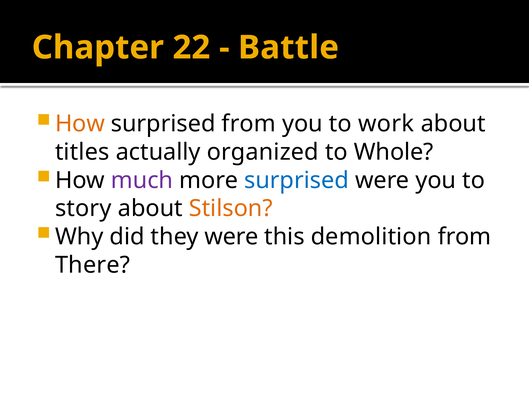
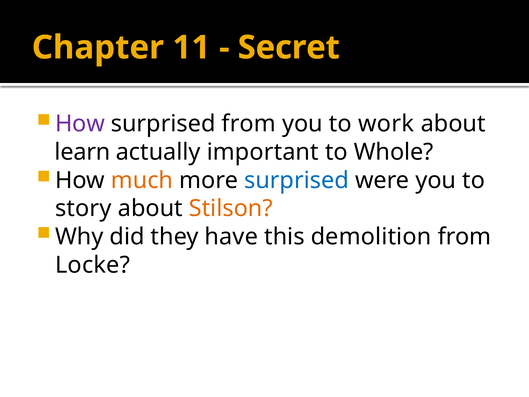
22: 22 -> 11 (191, 48)
Battle: Battle -> Secret (289, 48)
How colour: orange -> purple (80, 124)
titles: titles -> learn (82, 152)
organized: organized -> important (263, 152)
much colour: purple -> orange (142, 180)
they were: were -> have (231, 237)
There: There -> Locke (93, 265)
